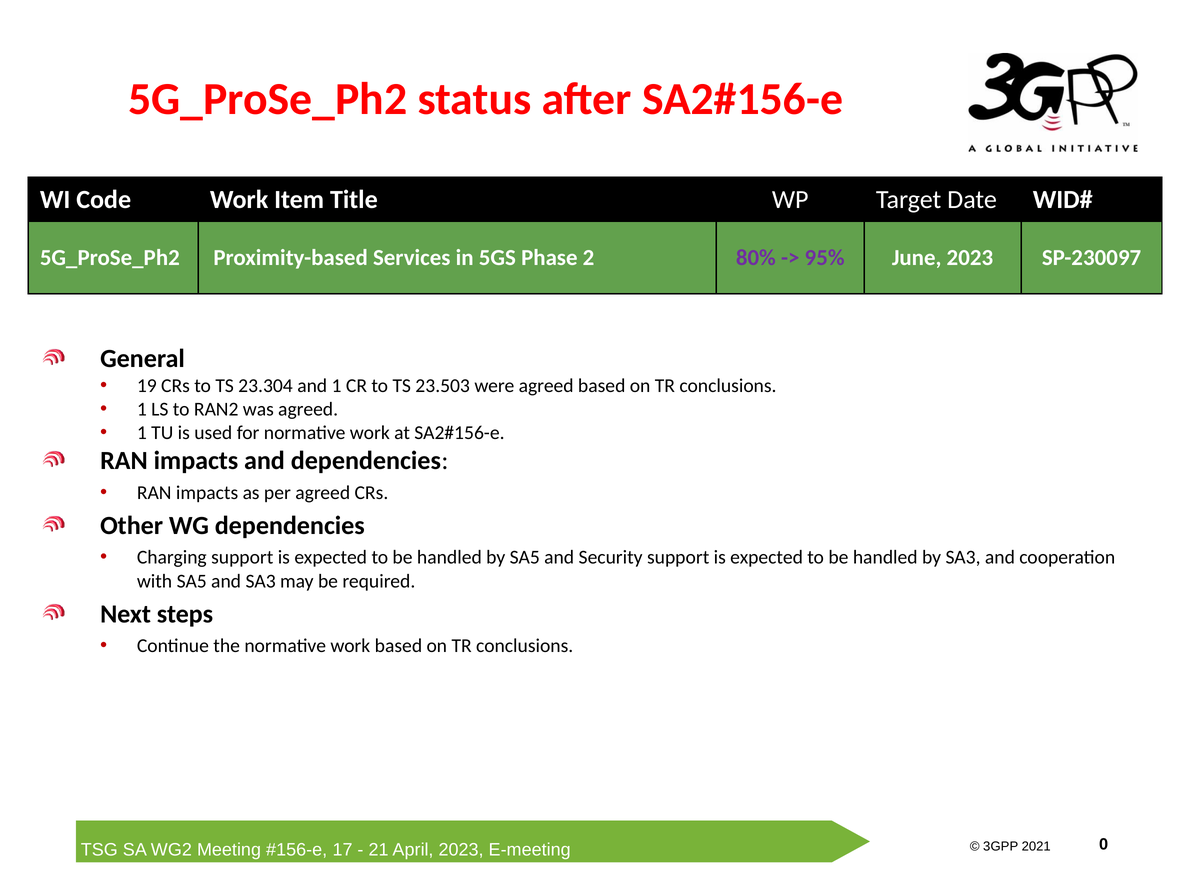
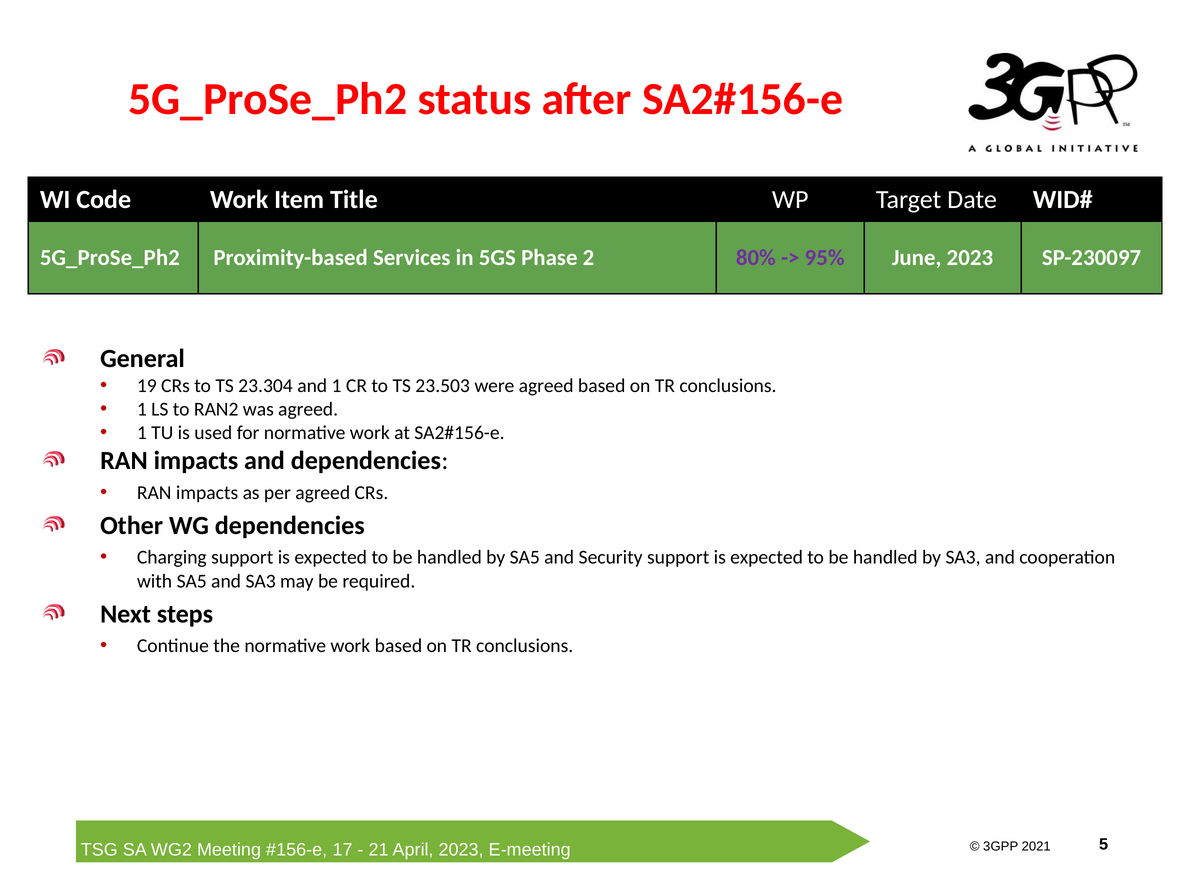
0: 0 -> 5 (1104, 844)
